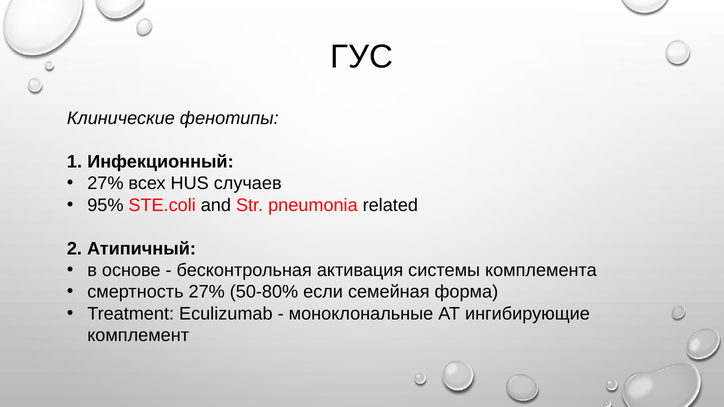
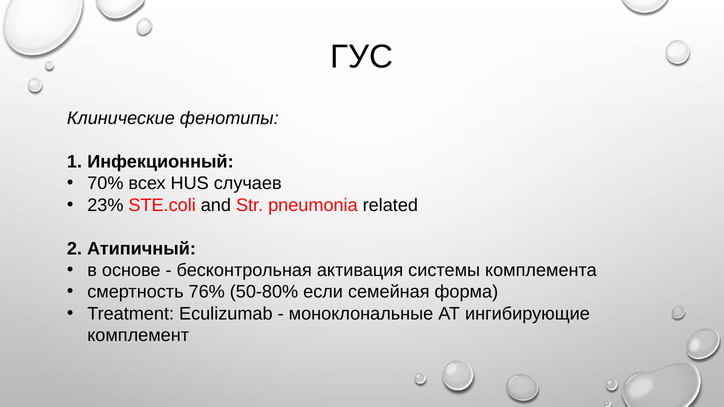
27%: 27% -> 70% (105, 184)
95%: 95% -> 23% (105, 205)
смертность 27%: 27% -> 76% (207, 292)
